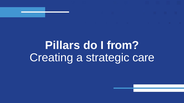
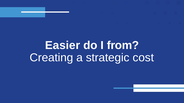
Pillars: Pillars -> Easier (63, 45)
care: care -> cost (143, 58)
